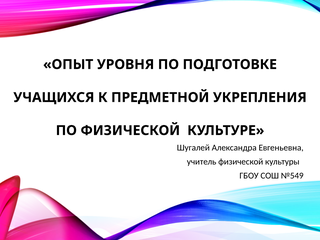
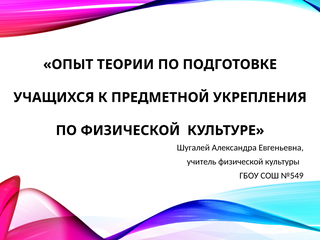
УРОВНЯ: УРОВНЯ -> ТЕОРИИ (126, 64)
